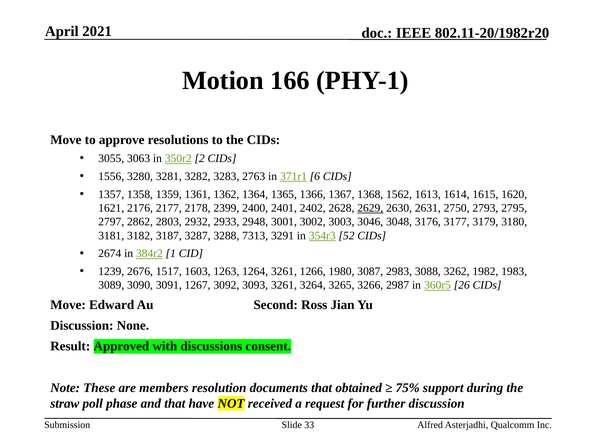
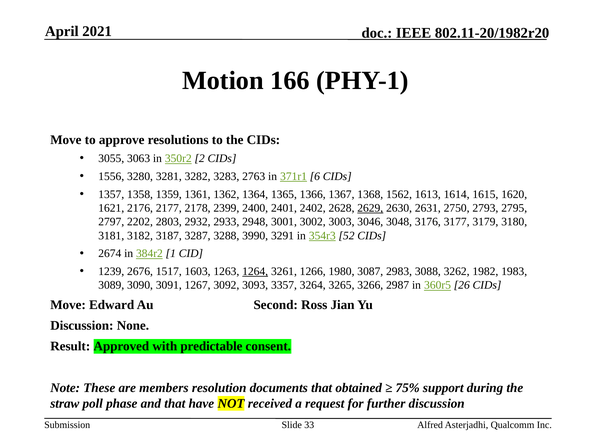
2862: 2862 -> 2202 (140, 222)
7313: 7313 -> 3990 (255, 236)
1264 underline: none -> present (255, 272)
3093 3261: 3261 -> 3357 (284, 285)
discussions: discussions -> predictable (211, 347)
